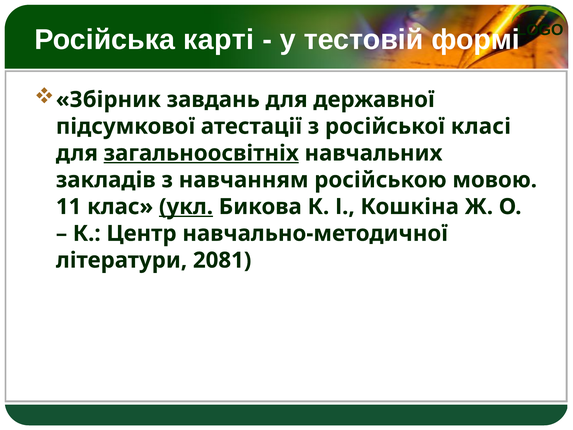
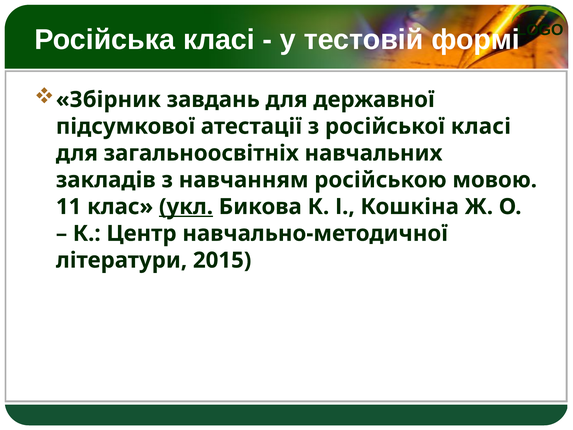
Російська карті: карті -> класі (219, 40)
загальноосвітніх underline: present -> none (201, 153)
2081: 2081 -> 2015 (222, 260)
